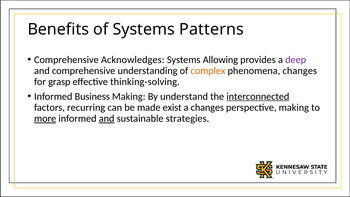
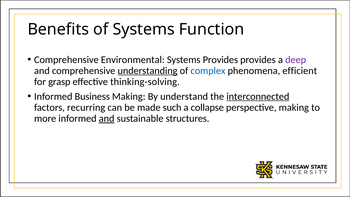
Patterns: Patterns -> Function (212, 29)
Acknowledges: Acknowledges -> Environmental (133, 60)
Systems Allowing: Allowing -> Provides (220, 60)
understanding underline: none -> present (148, 71)
complex colour: orange -> blue (208, 71)
phenomena changes: changes -> efficient (300, 71)
exist: exist -> such (172, 107)
a changes: changes -> collapse (207, 107)
more underline: present -> none (45, 118)
strategies: strategies -> structures (188, 118)
